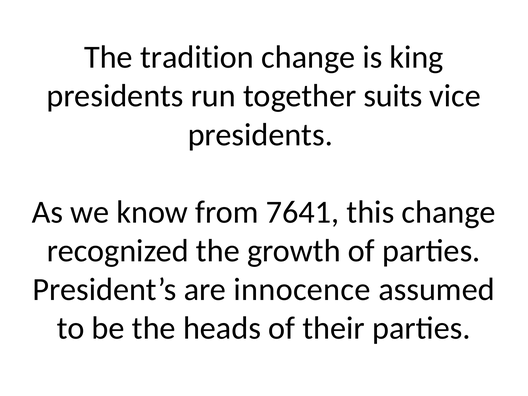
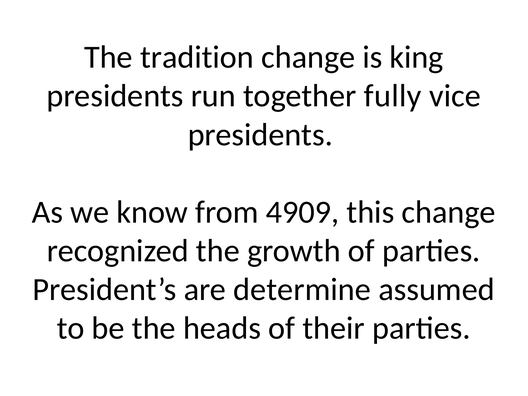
suits: suits -> fully (393, 96)
7641: 7641 -> 4909 (303, 212)
innocence: innocence -> determine (302, 290)
